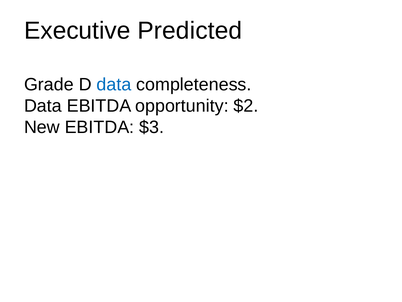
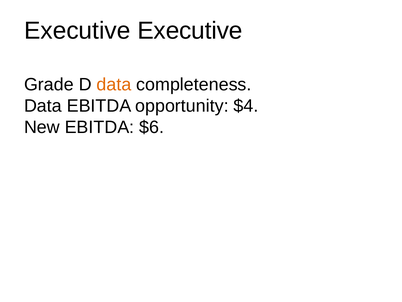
Executive Predicted: Predicted -> Executive (190, 31)
data colour: blue -> orange (114, 84)
$2: $2 -> $4 (246, 106)
$3: $3 -> $6 (152, 127)
